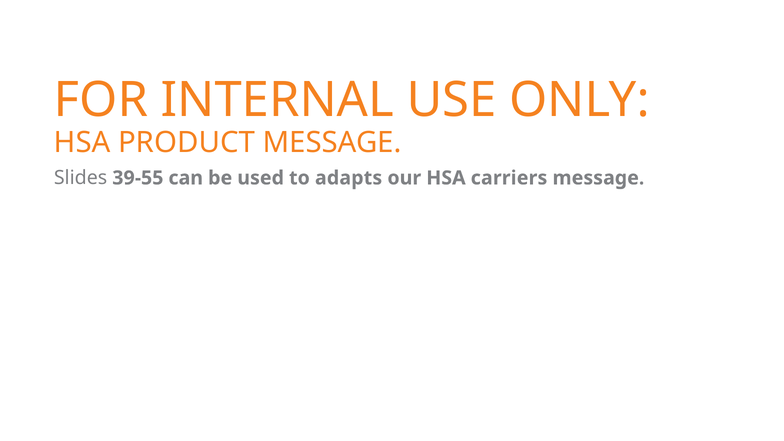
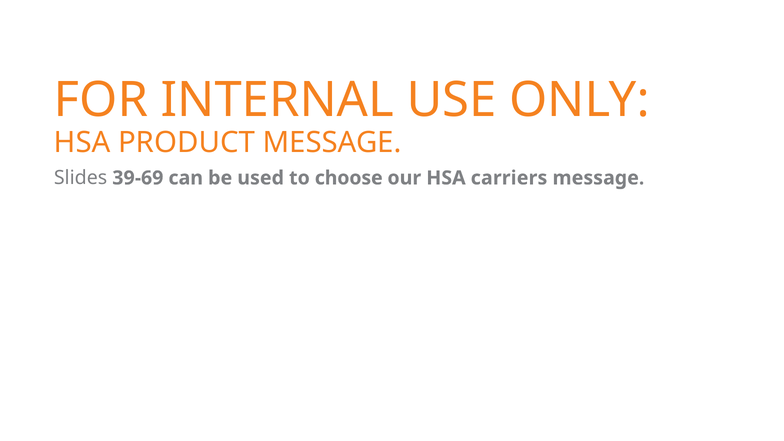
39-55: 39-55 -> 39-69 (138, 178)
adapts: adapts -> choose (349, 178)
